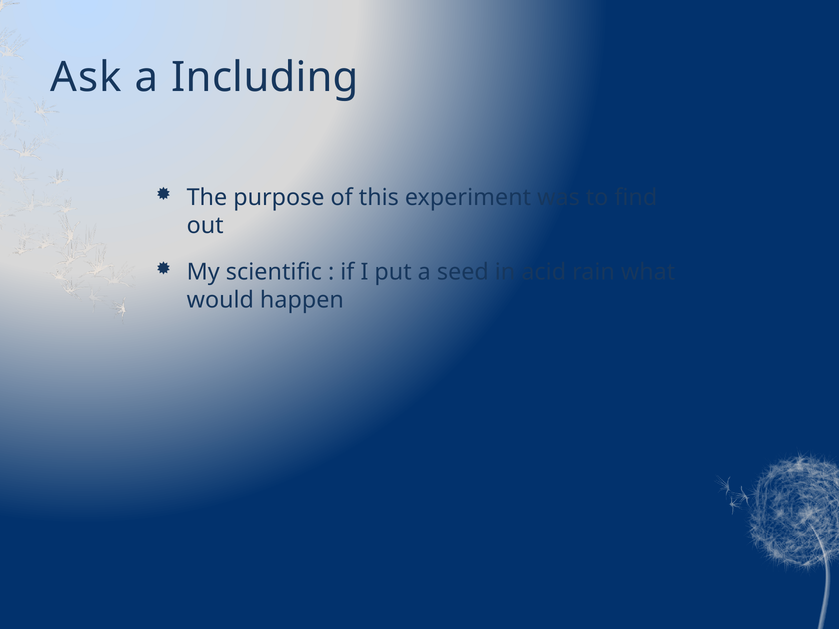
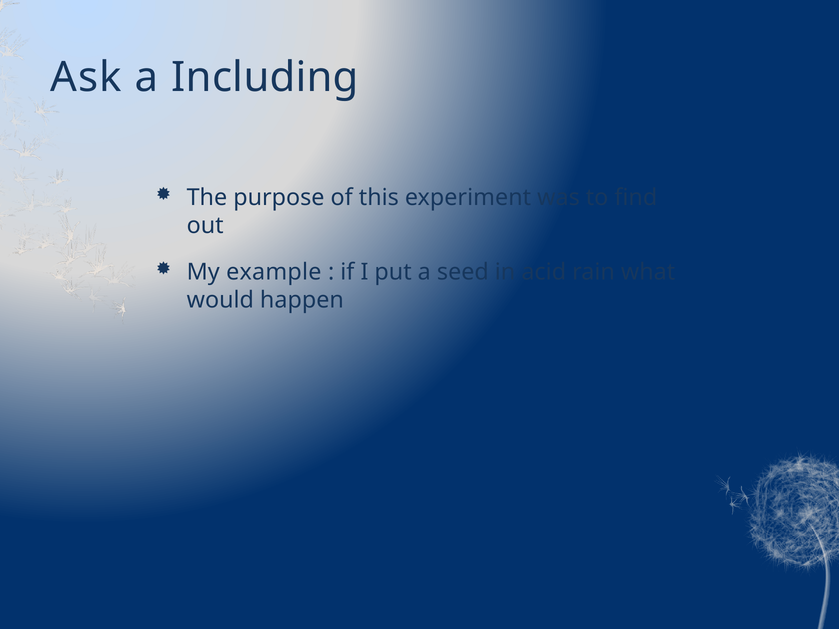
scientific: scientific -> example (274, 272)
